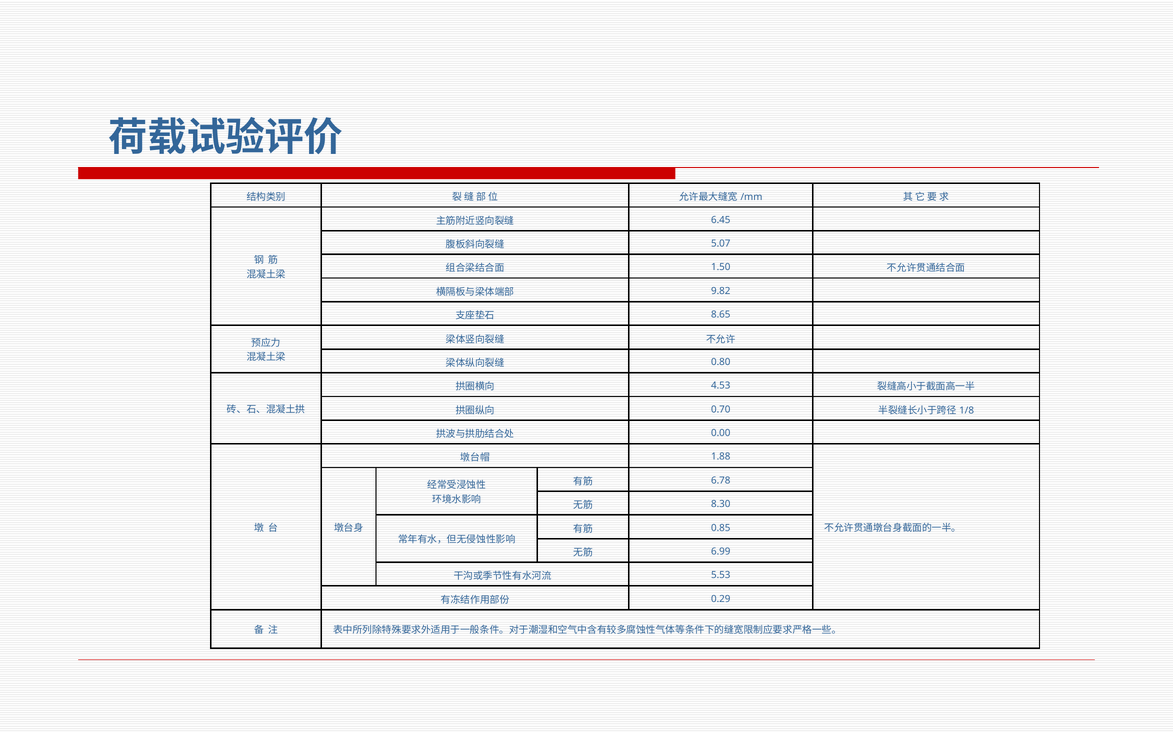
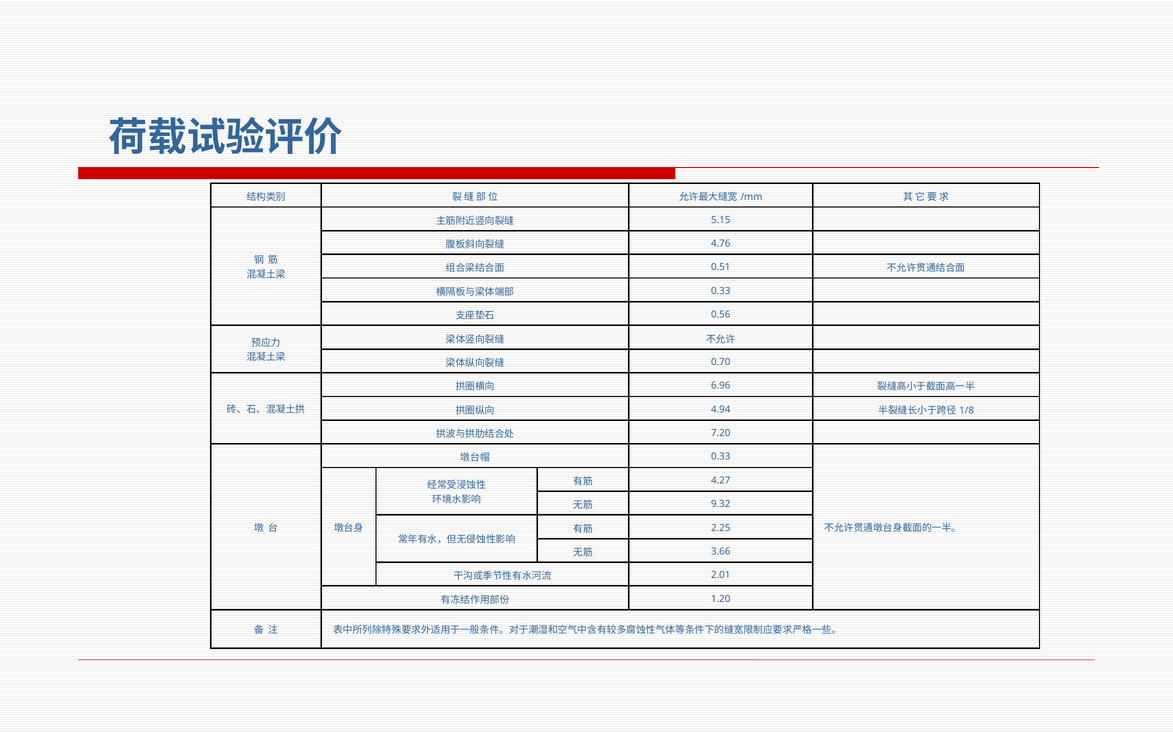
6.45: 6.45 -> 5.15 (721, 220)
5.07: 5.07 -> 4.76 (721, 244)
1.50: 1.50 -> 0.51 (721, 267)
9.82: 9.82 -> 0.33 (721, 291)
8.65: 8.65 -> 0.56 (721, 315)
0.80: 0.80 -> 0.70 (721, 362)
4.53: 4.53 -> 6.96 (721, 386)
0.70: 0.70 -> 4.94 (721, 409)
0.00: 0.00 -> 7.20 (721, 433)
1.88: 1.88 -> 0.33 (721, 457)
6.78: 6.78 -> 4.27 (721, 481)
8.30: 8.30 -> 9.32 (721, 504)
0.85: 0.85 -> 2.25 (721, 528)
6.99: 6.99 -> 3.66 (721, 552)
5.53: 5.53 -> 2.01 (721, 575)
0.29: 0.29 -> 1.20 (721, 599)
